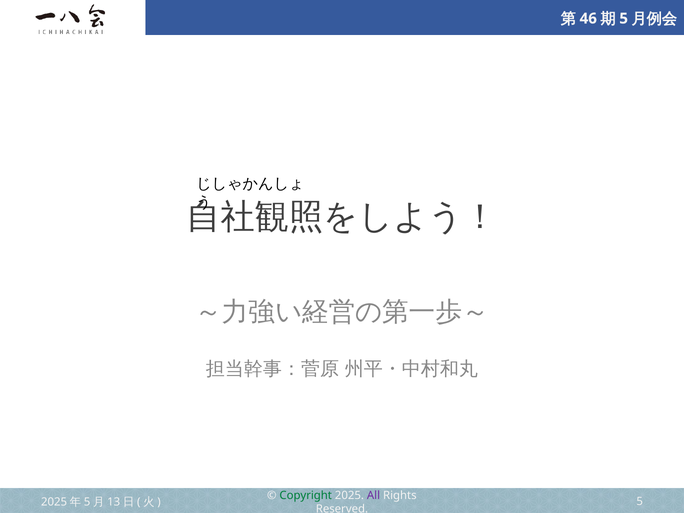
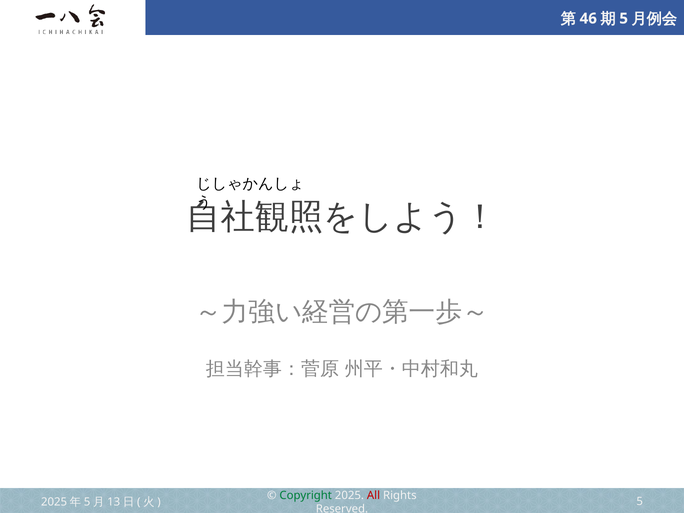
All colour: purple -> red (374, 495)
